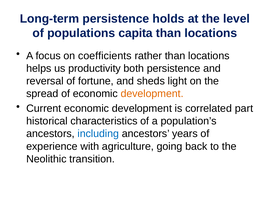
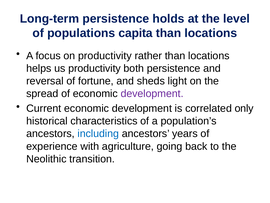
on coefficients: coefficients -> productivity (105, 56)
development colour: orange -> purple (152, 93)
part: part -> only (244, 108)
